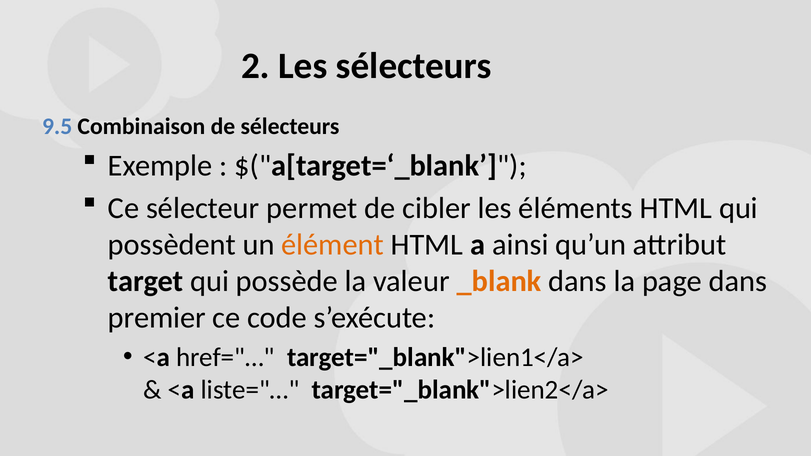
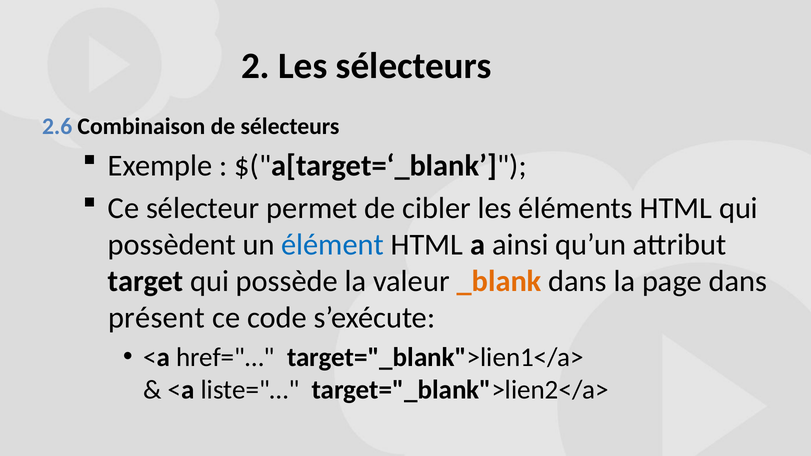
9.5: 9.5 -> 2.6 (57, 127)
élément colour: orange -> blue (333, 245)
premier: premier -> présent (157, 318)
